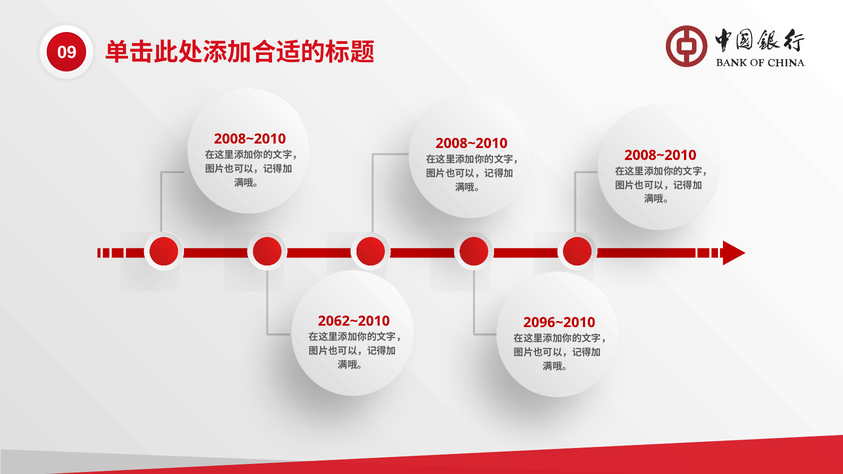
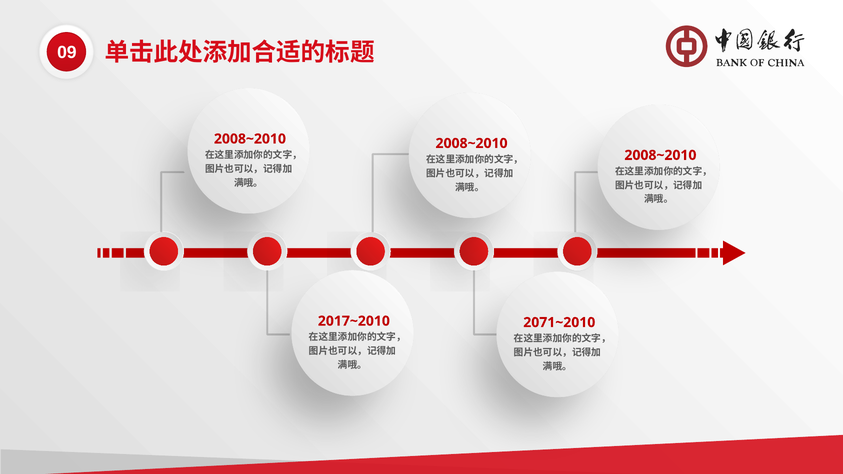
2062~2010: 2062~2010 -> 2017~2010 (354, 321)
2096~2010: 2096~2010 -> 2071~2010 (559, 323)
